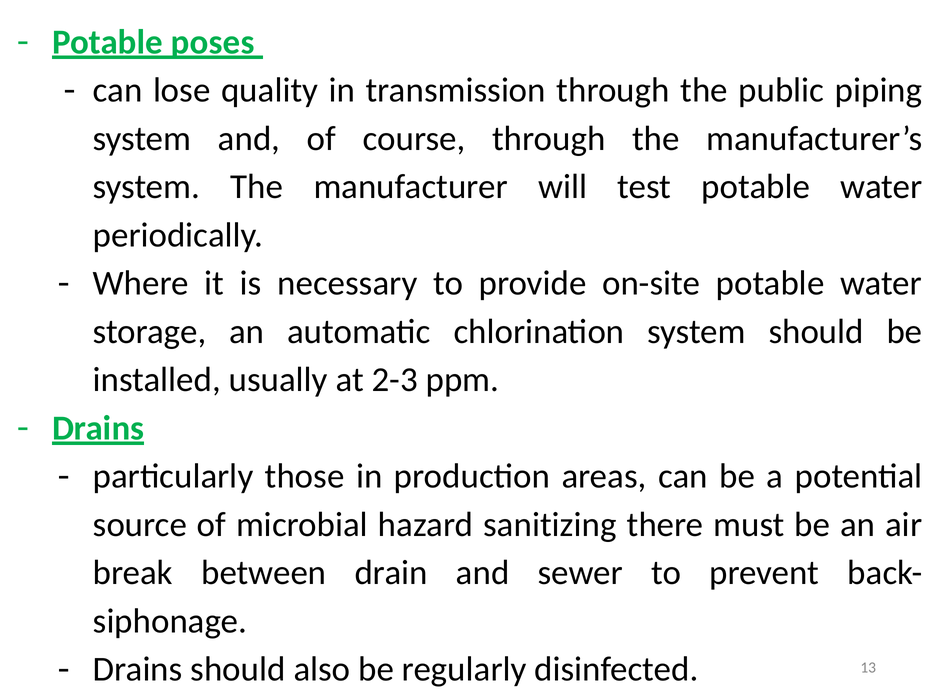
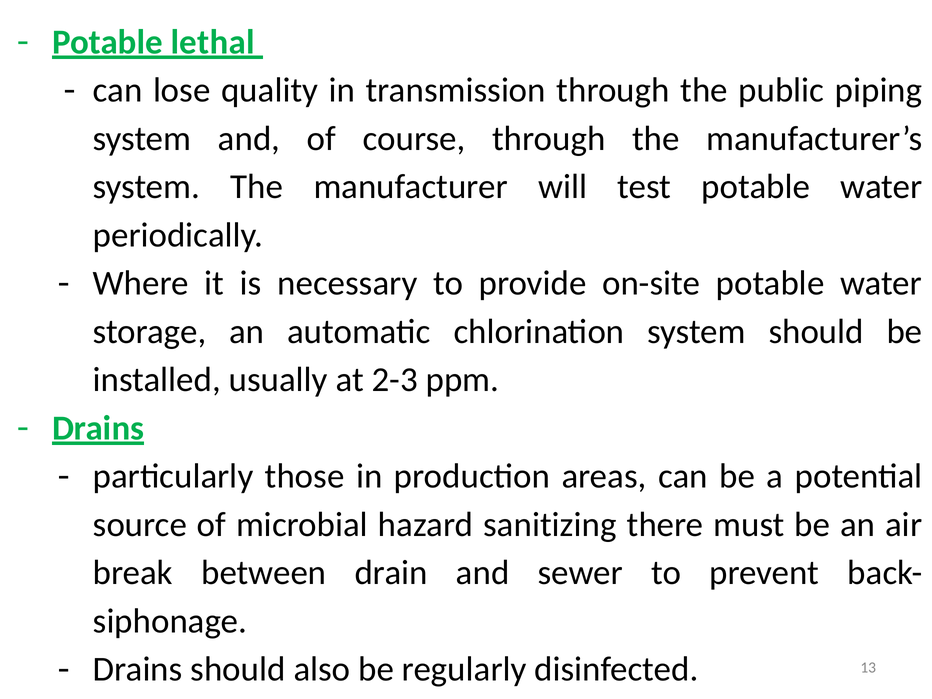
poses: poses -> lethal (213, 42)
